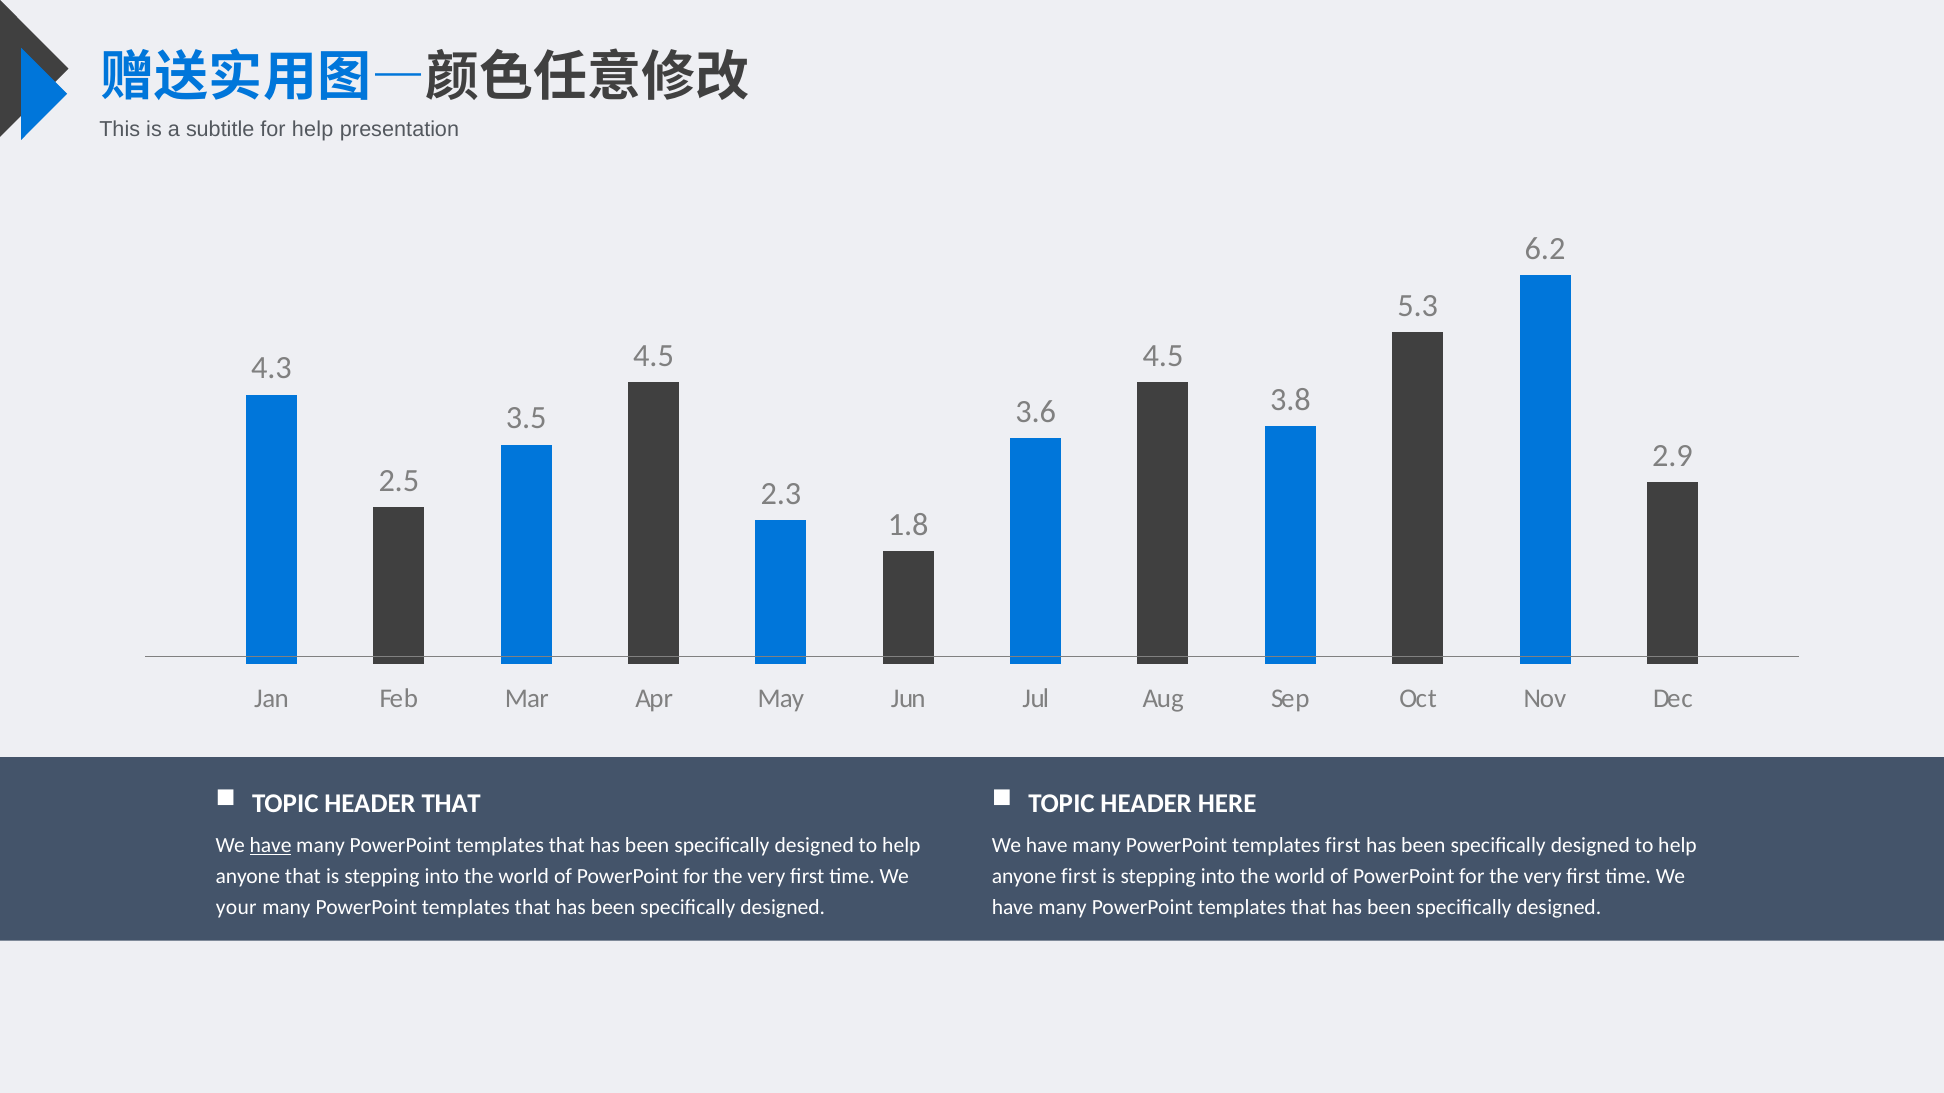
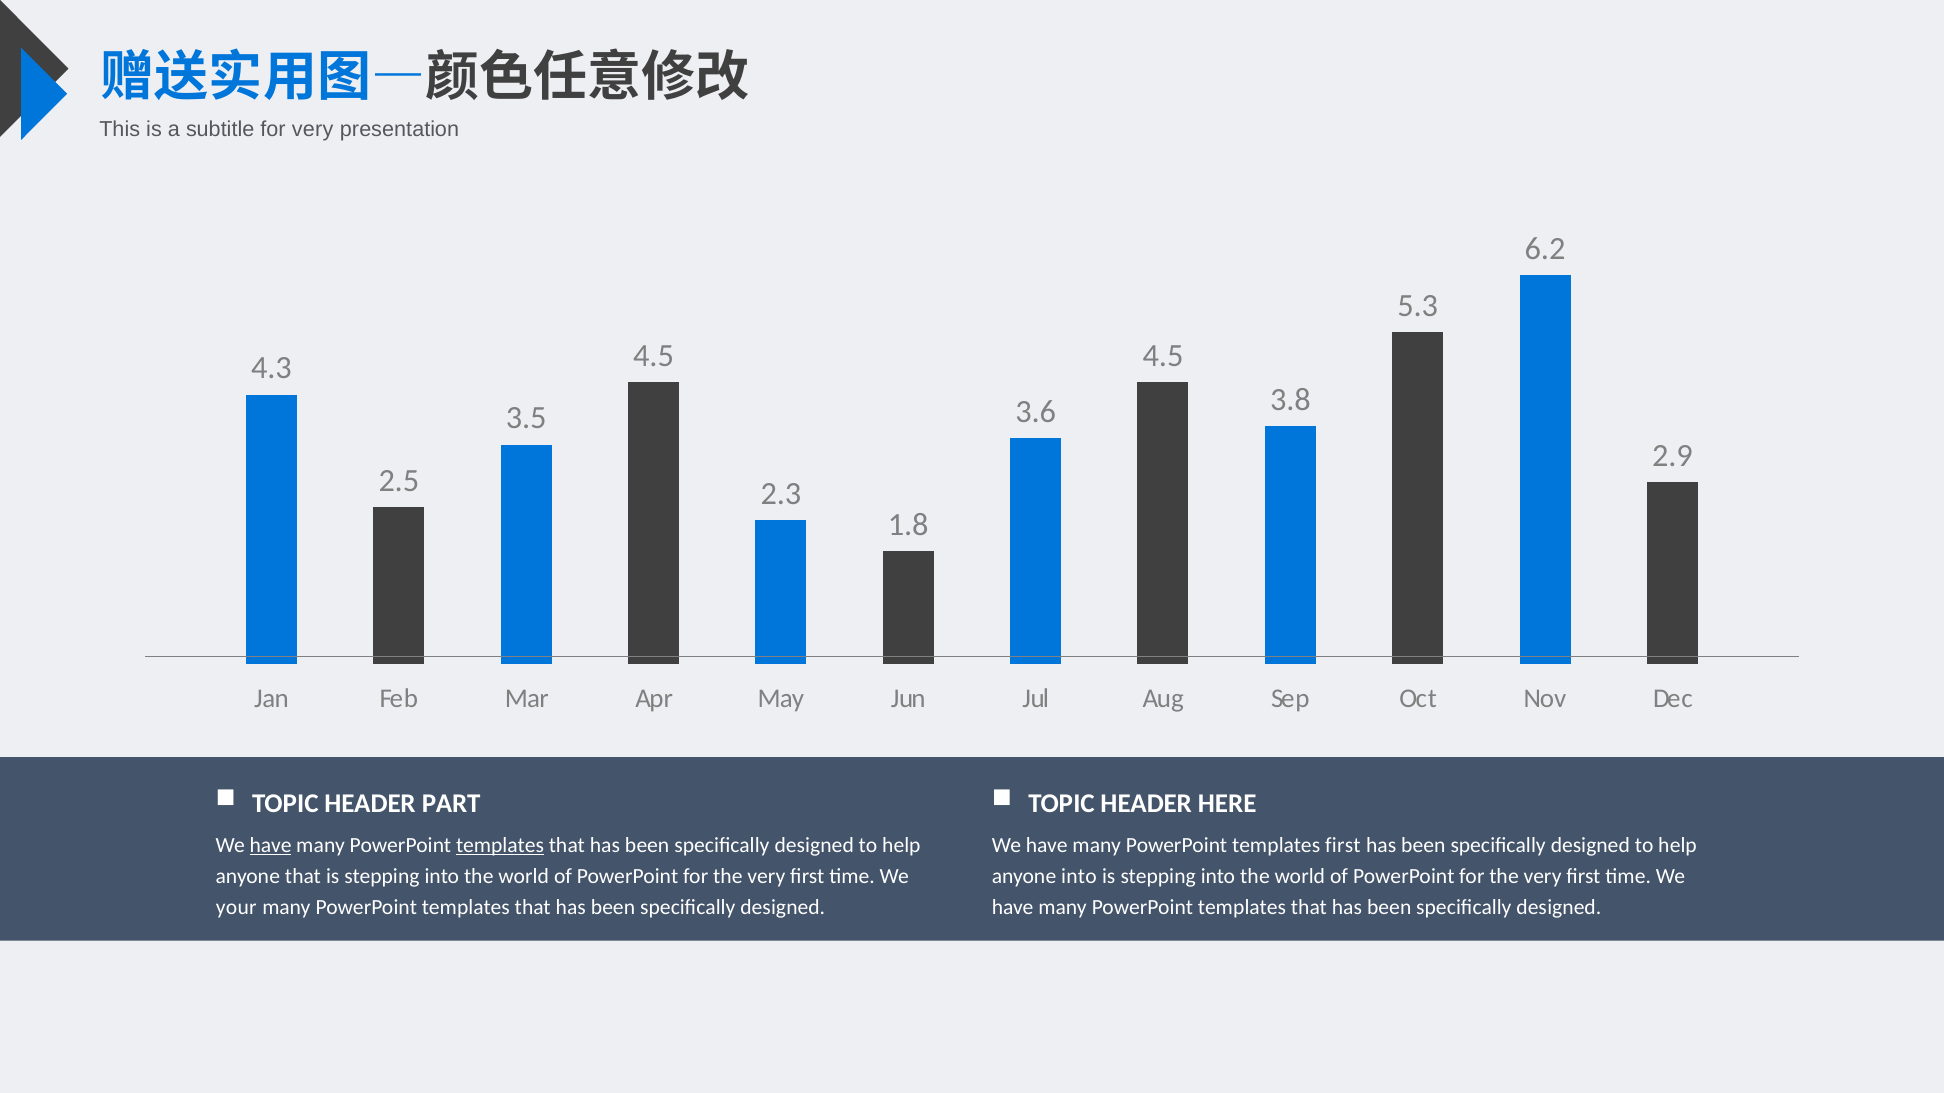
for help: help -> very (313, 129)
HEADER THAT: THAT -> PART (451, 803)
templates underline: none -> present (500, 845)
anyone first: first -> into (1079, 876)
